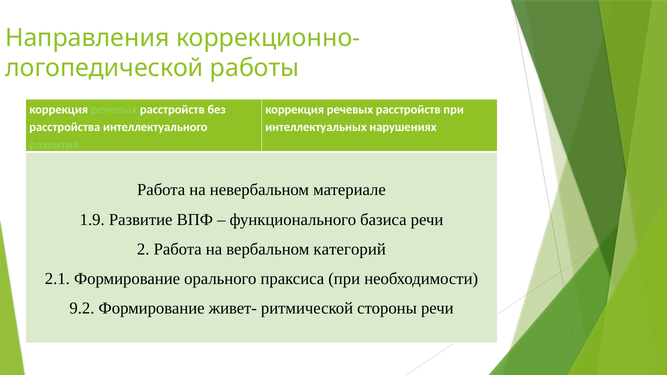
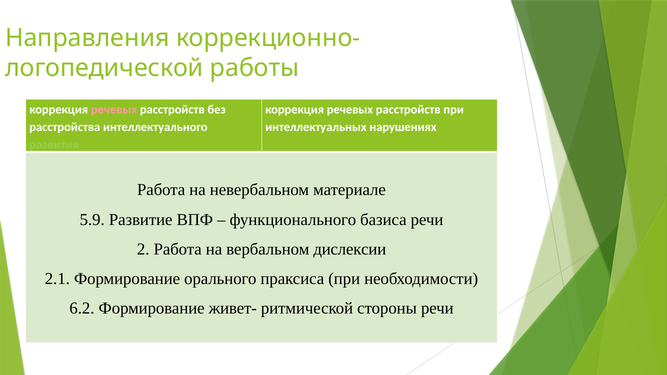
речевых colour: light green -> pink (114, 110)
1.9: 1.9 -> 5.9 (92, 220)
категорий: категорий -> дислексии (350, 249)
9.2: 9.2 -> 6.2 (82, 308)
